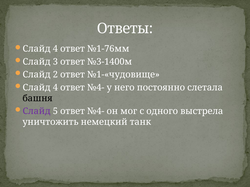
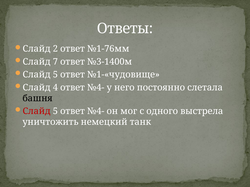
4: 4 -> 2 (55, 49)
3: 3 -> 7 (55, 62)
2: 2 -> 5 (55, 75)
Слайд colour: purple -> red (37, 111)
